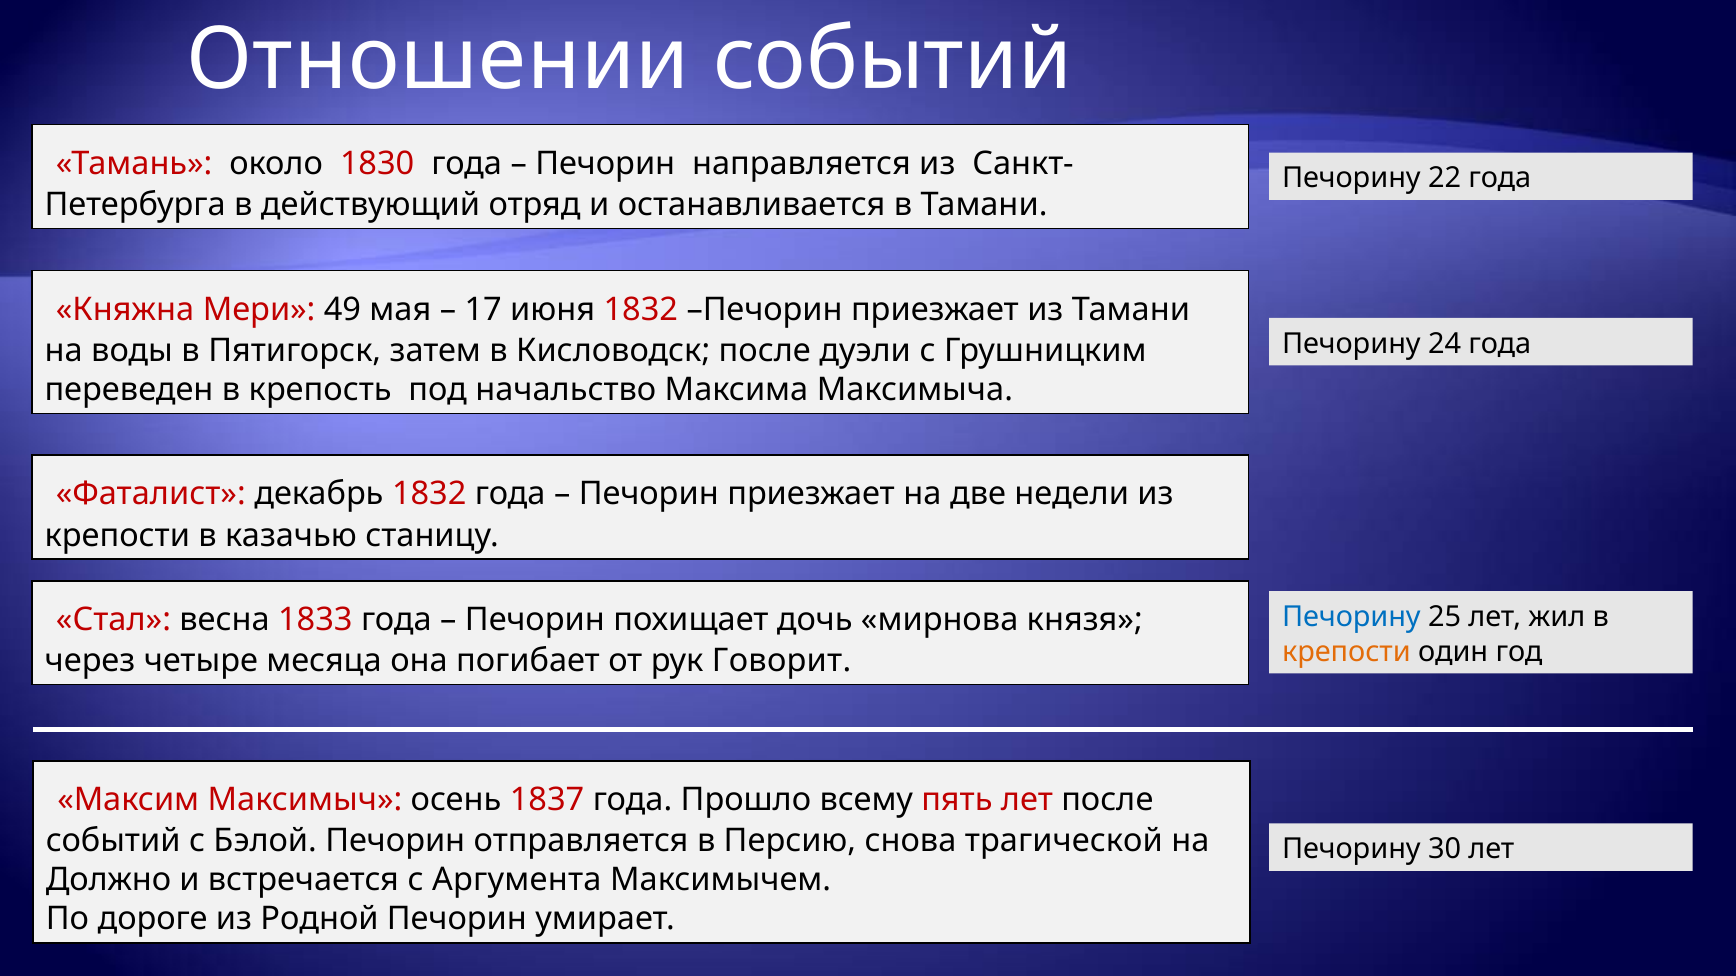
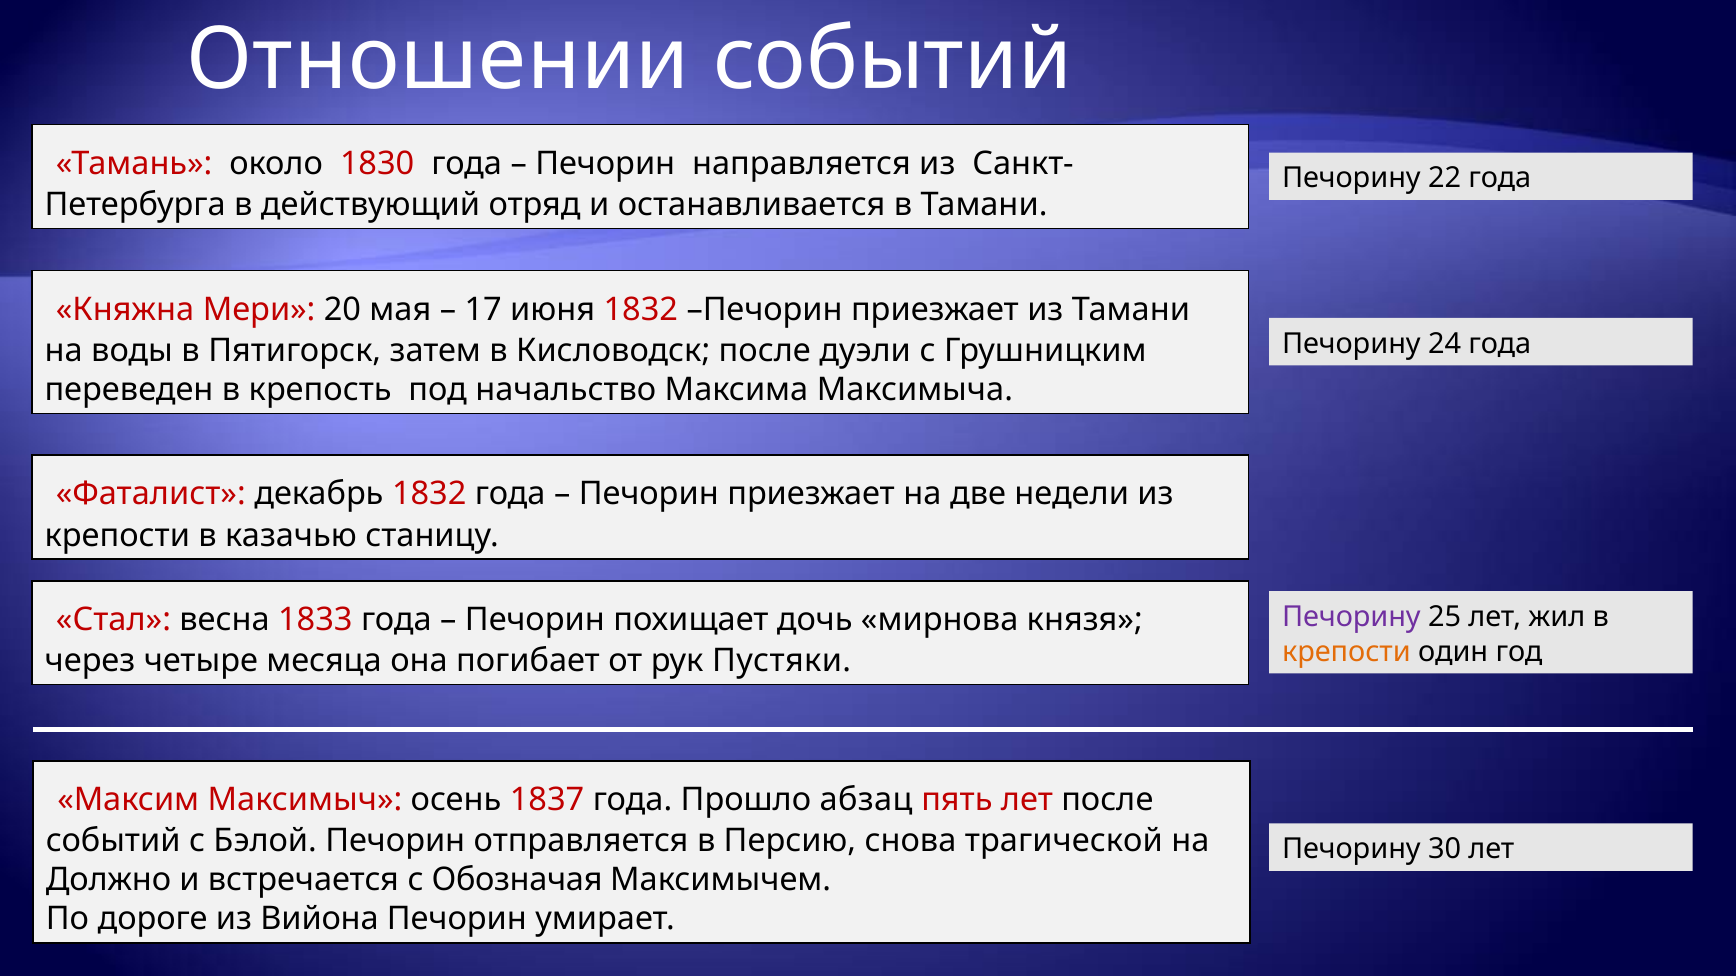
49: 49 -> 20 (343, 310)
Печорину colour: blue -> purple (1351, 617)
Говорит: Говорит -> Пустяки (782, 661)
всему: всему -> абзац (866, 800)
Аргумента: Аргумента -> Обозначая (517, 881)
Родной: Родной -> Вийона (320, 920)
